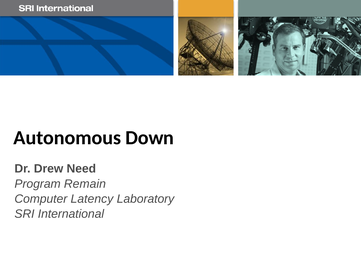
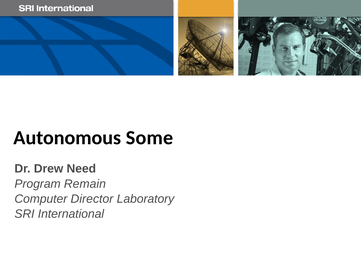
Down: Down -> Some (150, 138)
Latency: Latency -> Director (92, 199)
